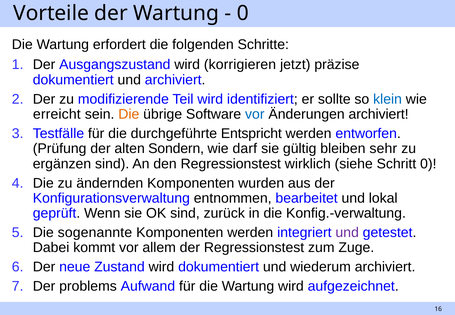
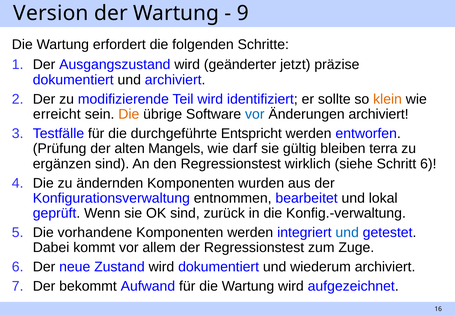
Vorteile: Vorteile -> Version (51, 13)
0: 0 -> 9 (243, 13)
korrigieren: korrigieren -> geänderter (240, 65)
klein colour: blue -> orange (388, 99)
Sondern: Sondern -> Mangels (176, 149)
sehr: sehr -> terra (383, 149)
Schritt 0: 0 -> 6 (428, 164)
sogenannte: sogenannte -> vorhandene (95, 233)
und colour: purple -> blue (347, 233)
problems: problems -> bekommt (88, 286)
